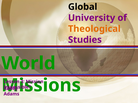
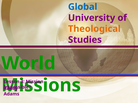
Global colour: black -> blue (83, 7)
